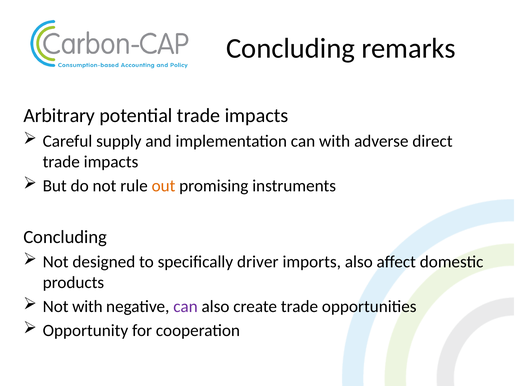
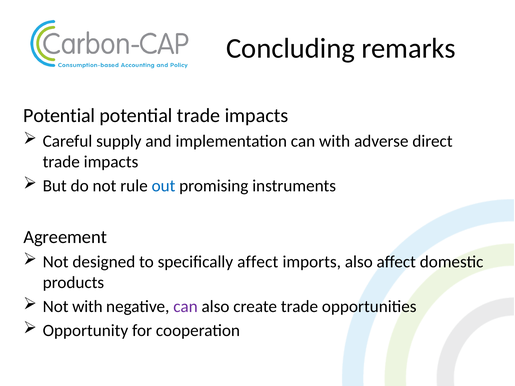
Arbitrary: Arbitrary -> Potential (59, 116)
out colour: orange -> blue (164, 186)
Concluding: Concluding -> Agreement (65, 237)
specifically driver: driver -> affect (258, 262)
